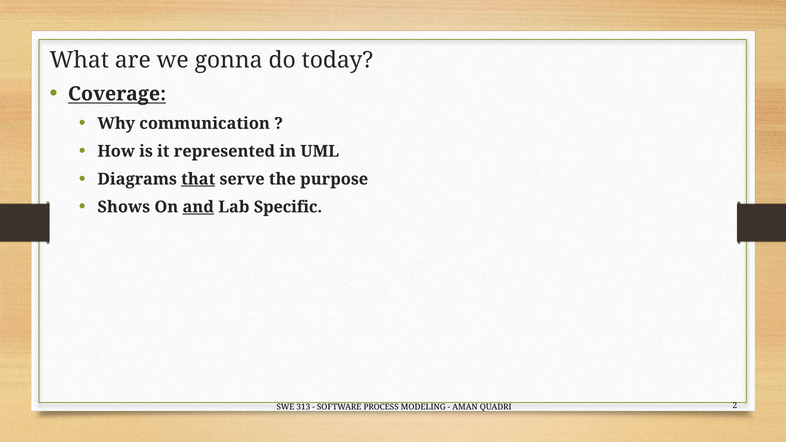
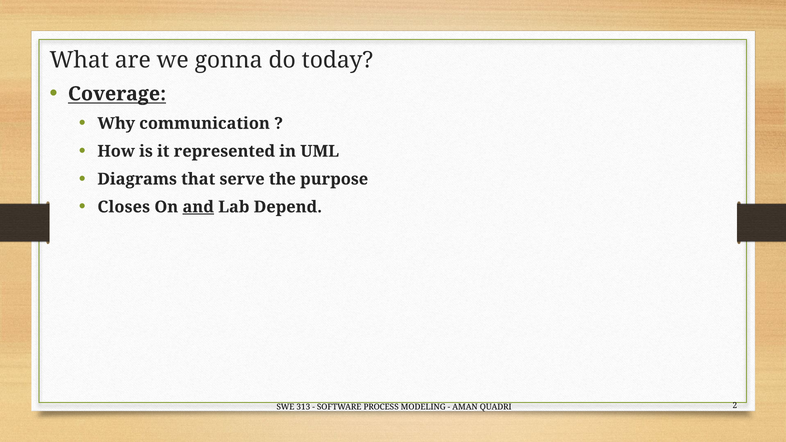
that underline: present -> none (198, 179)
Shows: Shows -> Closes (124, 207)
Specific: Specific -> Depend (288, 207)
